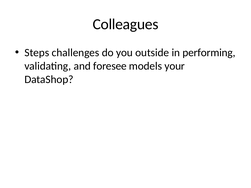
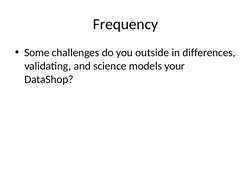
Colleagues: Colleagues -> Frequency (125, 24)
Steps: Steps -> Some (37, 53)
performing: performing -> differences (209, 53)
foresee: foresee -> science (110, 66)
